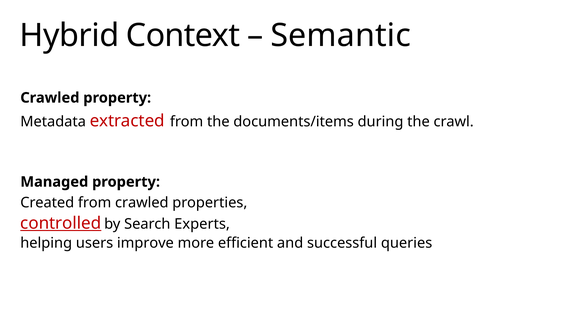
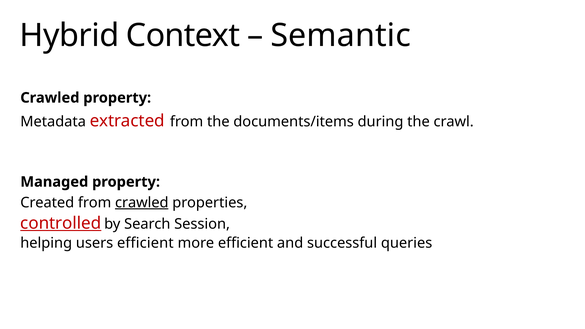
crawled underline: none -> present (142, 203)
Experts: Experts -> Session (202, 224)
users improve: improve -> efficient (145, 243)
